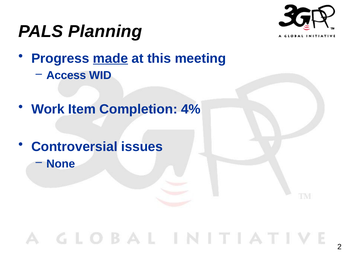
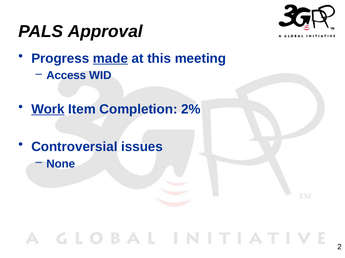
Planning: Planning -> Approval (105, 32)
Work underline: none -> present (48, 110)
4%: 4% -> 2% (191, 110)
